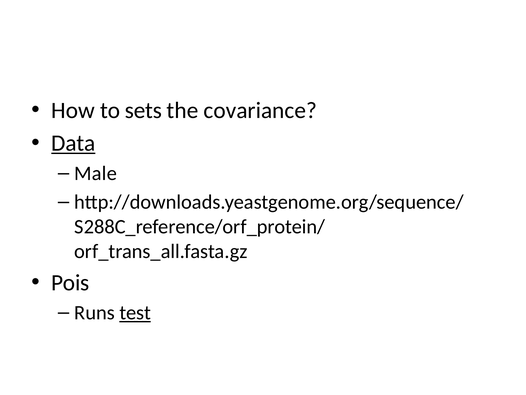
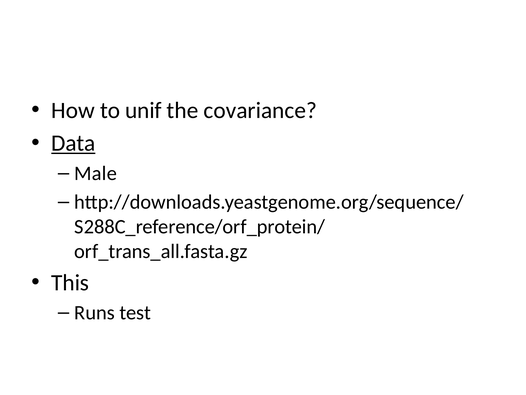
sets: sets -> unif (143, 110)
Pois: Pois -> This (70, 282)
test underline: present -> none (135, 312)
